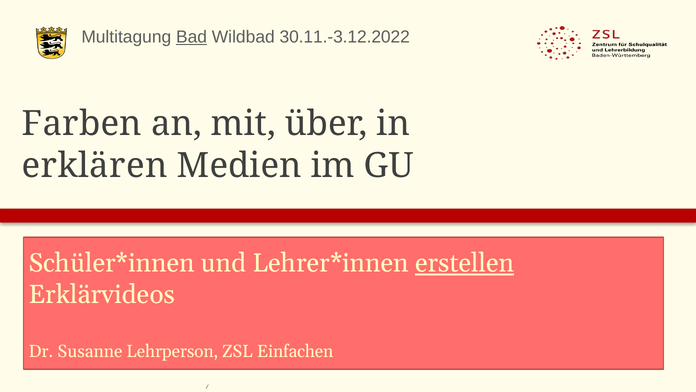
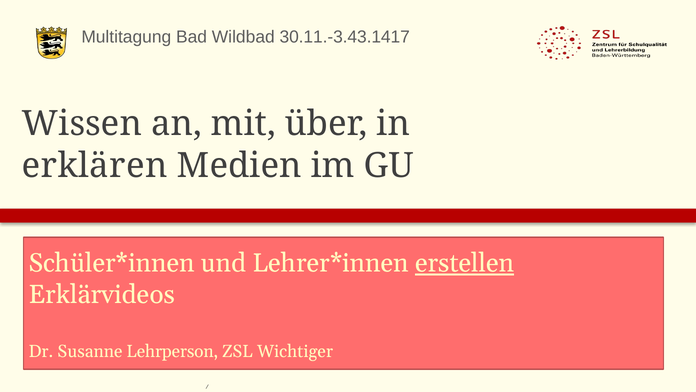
Bad underline: present -> none (192, 37)
30.11.-3.12.2022: 30.11.-3.12.2022 -> 30.11.-3.43.1417 (345, 37)
Farben: Farben -> Wissen (82, 124)
Einfachen: Einfachen -> Wichtiger (295, 351)
